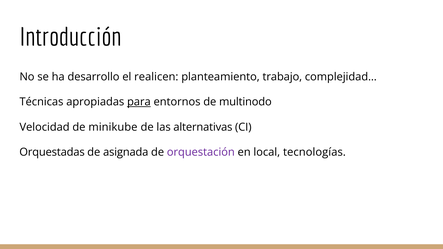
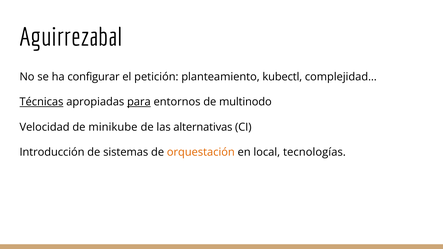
Introducción: Introducción -> Aguirrezabal (71, 37)
desarrollo: desarrollo -> configurar (94, 77)
realicen: realicen -> petición (156, 77)
trabajo: trabajo -> kubectl (282, 77)
Técnicas underline: none -> present (41, 102)
Orquestadas: Orquestadas -> Introducción (52, 152)
asignada: asignada -> sistemas (126, 152)
orquestación colour: purple -> orange (201, 152)
